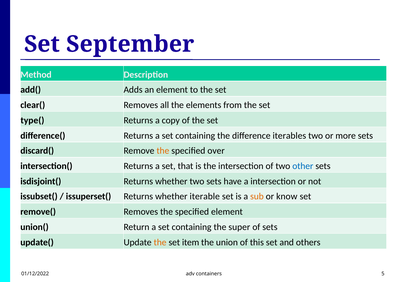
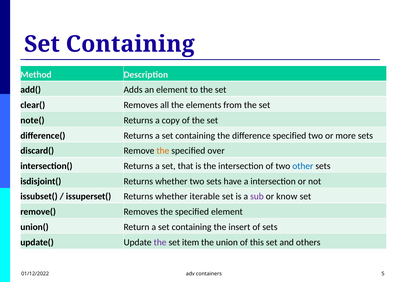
September: September -> Containing (130, 44)
type(: type( -> note( (32, 120)
difference iterables: iterables -> specified (289, 135)
sub colour: orange -> purple (257, 196)
super: super -> insert (239, 227)
the colour: orange -> purple (160, 242)
